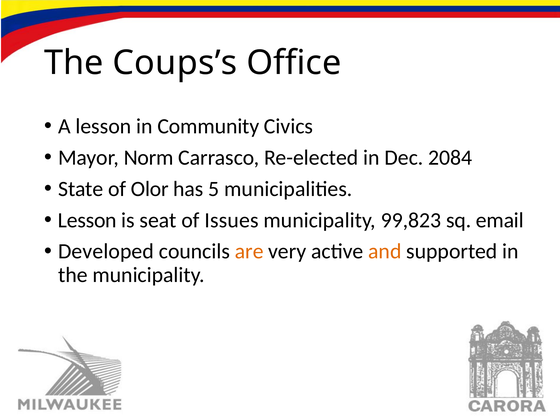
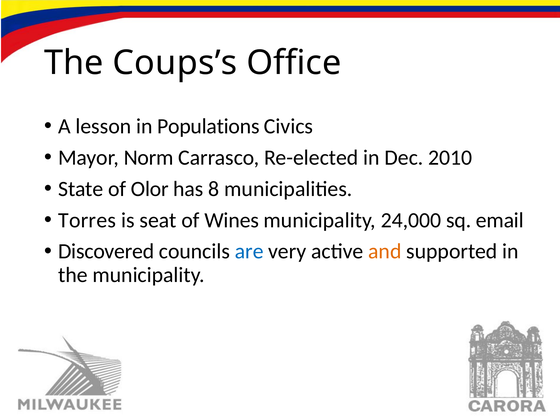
Community: Community -> Populations (208, 126)
2084: 2084 -> 2010 (450, 158)
5: 5 -> 8 (214, 189)
Lesson: Lesson -> Torres (87, 220)
Issues: Issues -> Wines (232, 220)
99,823: 99,823 -> 24,000 (411, 220)
Developed: Developed -> Discovered (106, 251)
are colour: orange -> blue (249, 251)
